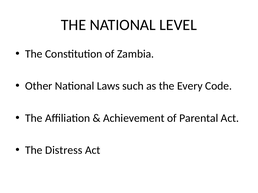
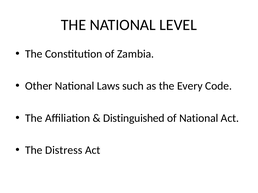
Achievement: Achievement -> Distinguished (134, 118)
of Parental: Parental -> National (199, 118)
